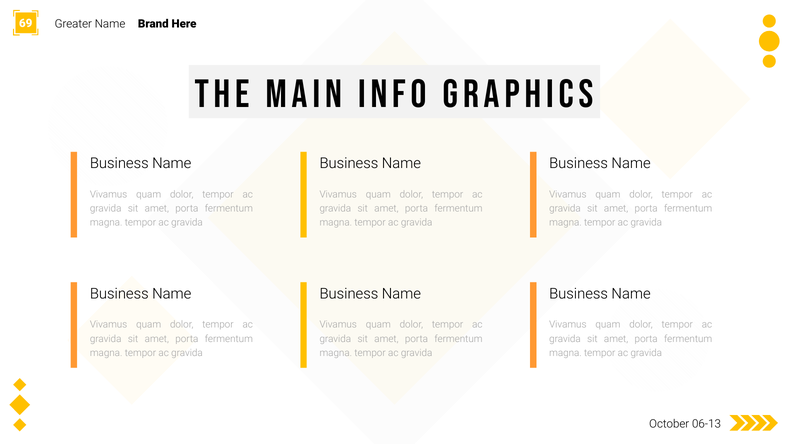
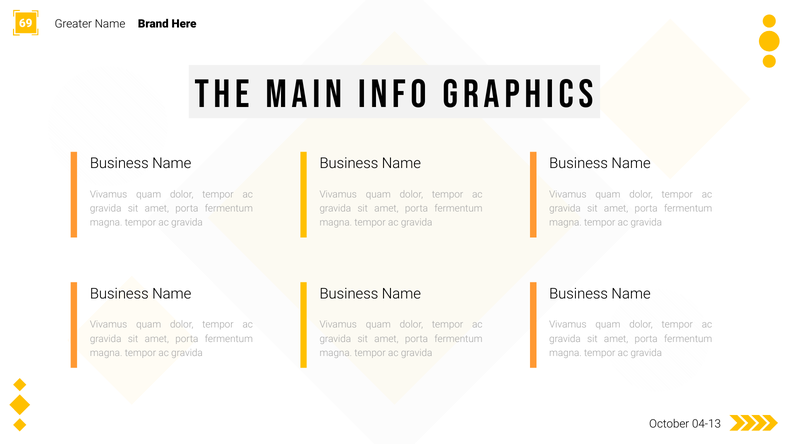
06-13: 06-13 -> 04-13 (706, 424)
